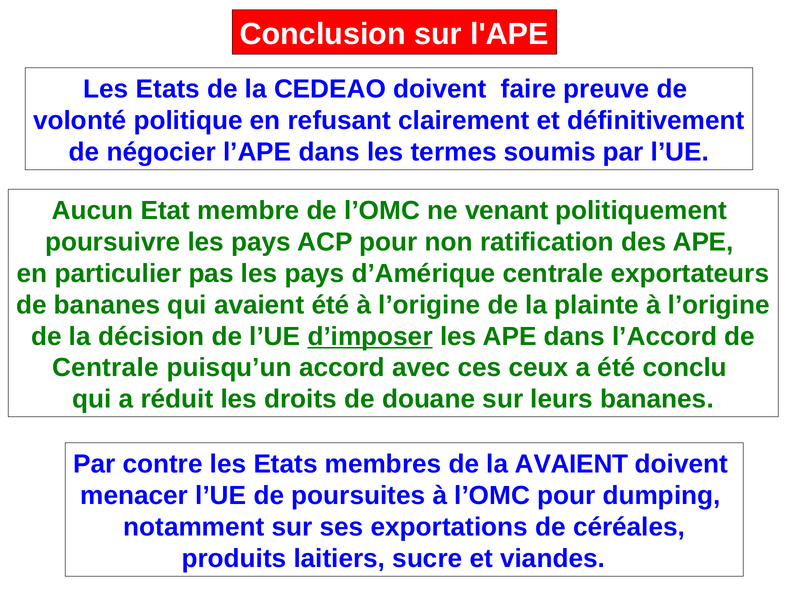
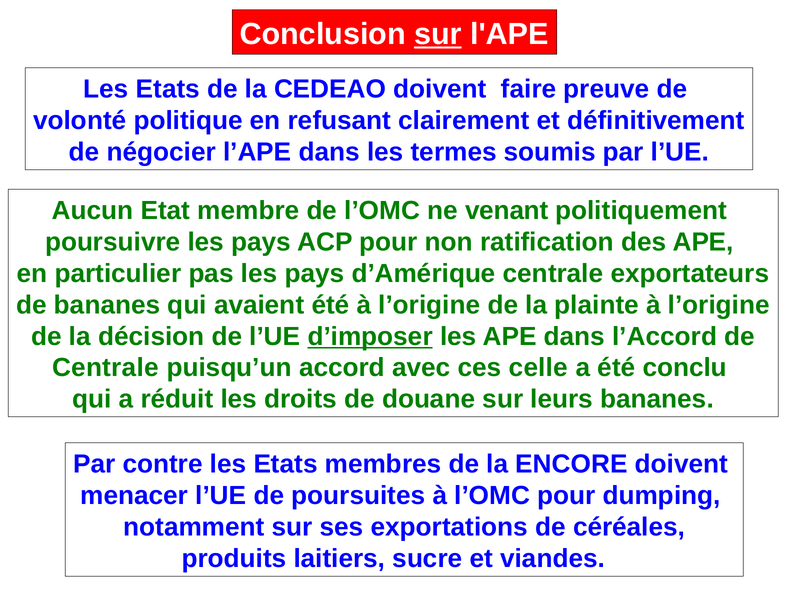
sur underline: none -> present (438, 34)
ceux: ceux -> celle (538, 368)
la AVAIENT: AVAIENT -> ENCORE (572, 465)
